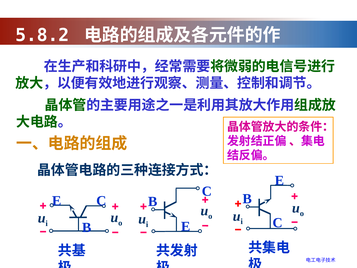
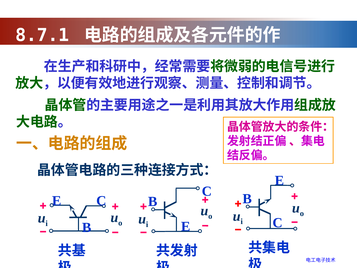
5.8.2: 5.8.2 -> 8.7.1 (42, 35)
